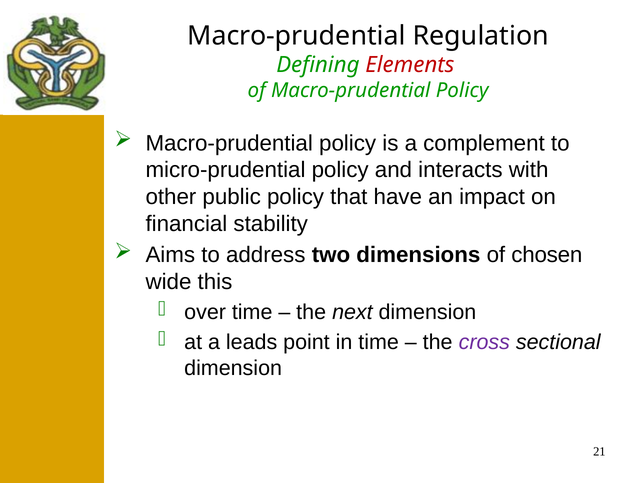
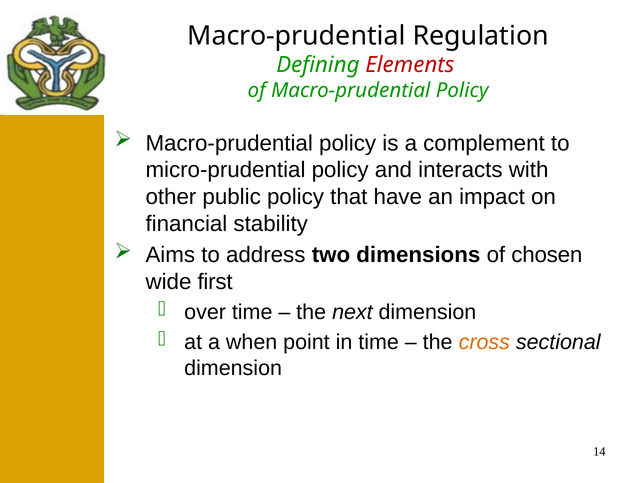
this: this -> first (215, 282)
leads: leads -> when (252, 342)
cross colour: purple -> orange (484, 342)
21: 21 -> 14 (599, 451)
